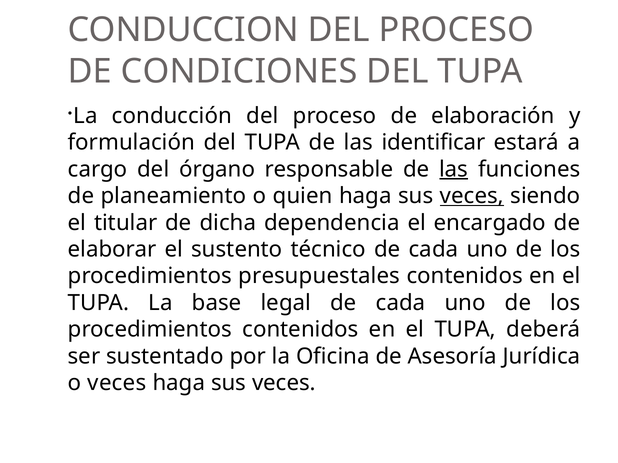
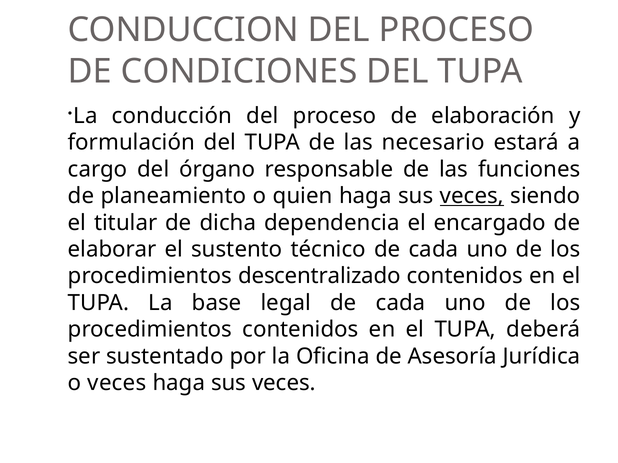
identificar: identificar -> necesario (433, 143)
las underline: present -> none (454, 169)
presupuestales: presupuestales -> descentralizado (319, 276)
